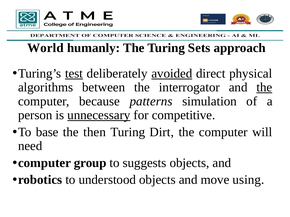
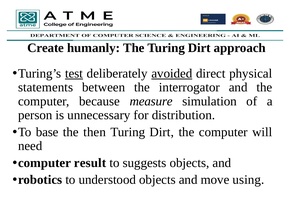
World: World -> Create (46, 48)
The Turing Sets: Sets -> Dirt (199, 48)
algorithms: algorithms -> statements (46, 88)
the underline: present -> none (264, 88)
patterns: patterns -> measure (151, 101)
unnecessary underline: present -> none (99, 115)
competitive: competitive -> distribution (183, 115)
group: group -> result (90, 163)
